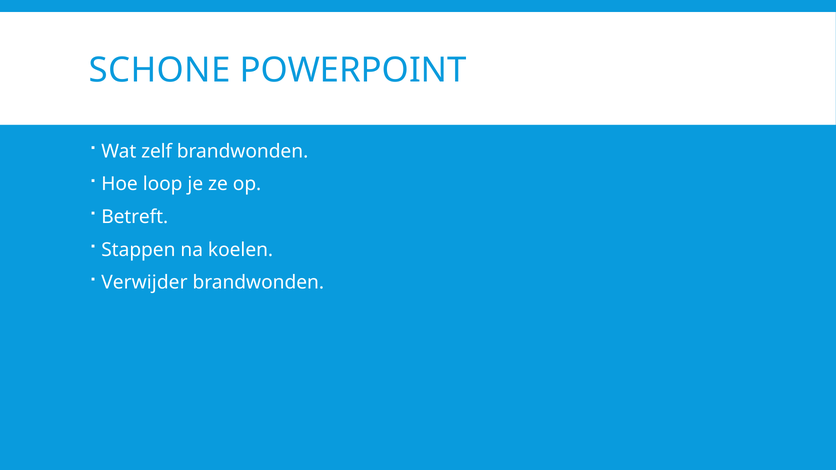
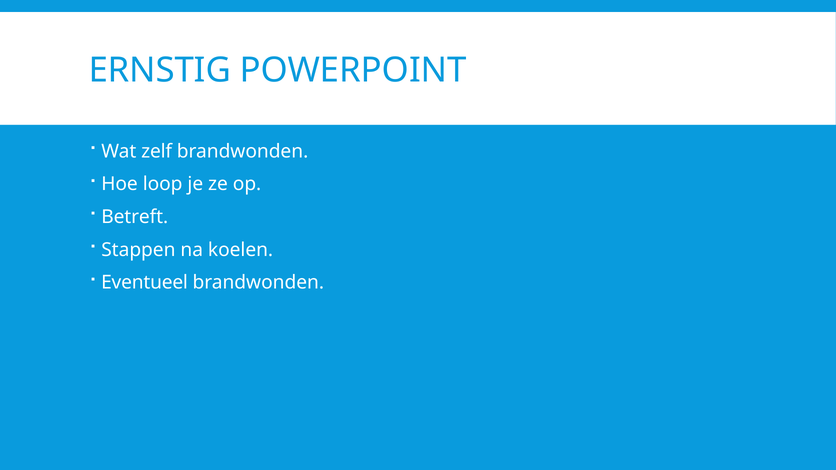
SCHONE: SCHONE -> ERNSTIG (160, 70)
Verwijder: Verwijder -> Eventueel (145, 283)
